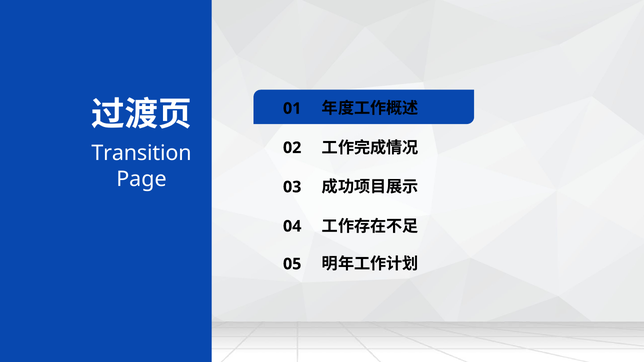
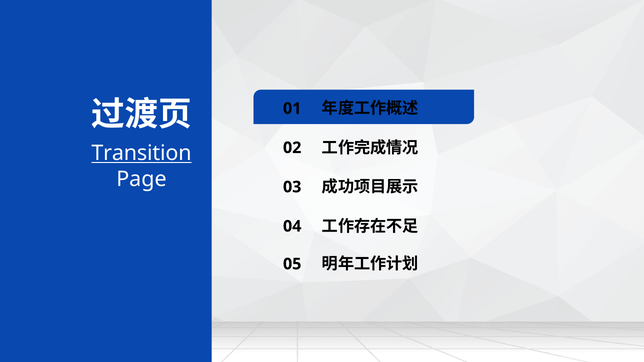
Transition underline: none -> present (142, 153)
